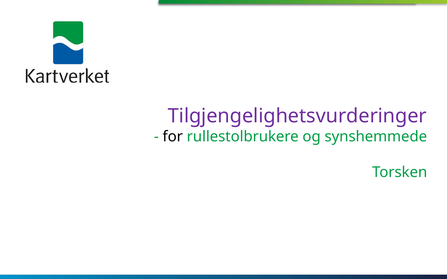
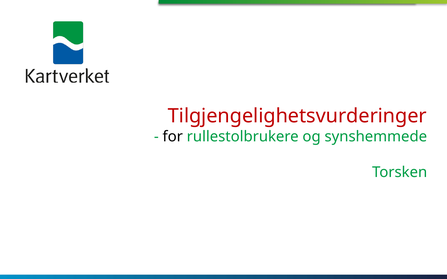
Tilgjengelighetsvurderinger colour: purple -> red (297, 116)
